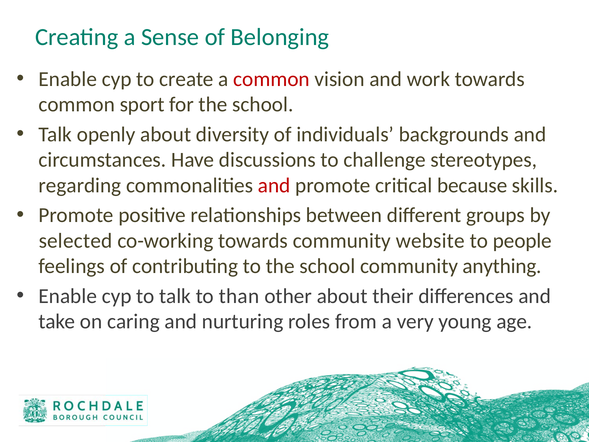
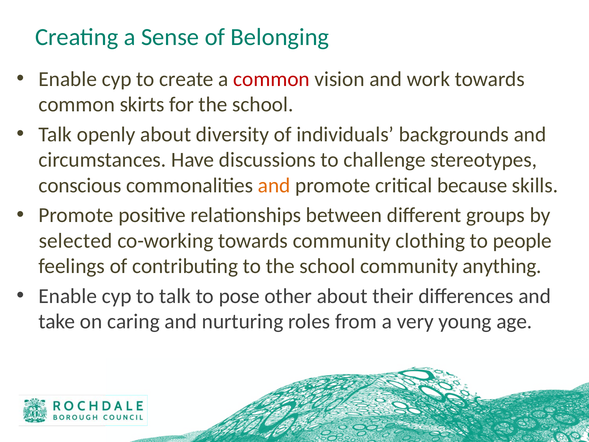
sport: sport -> skirts (142, 105)
regarding: regarding -> conscious (80, 185)
and colour: red -> orange (274, 185)
website: website -> clothing (430, 241)
than: than -> pose (239, 296)
